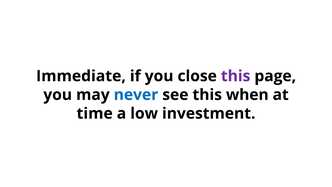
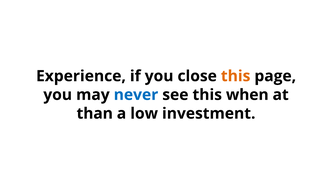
Immediate: Immediate -> Experience (81, 76)
this colour: purple -> orange (236, 76)
time: time -> than (95, 113)
